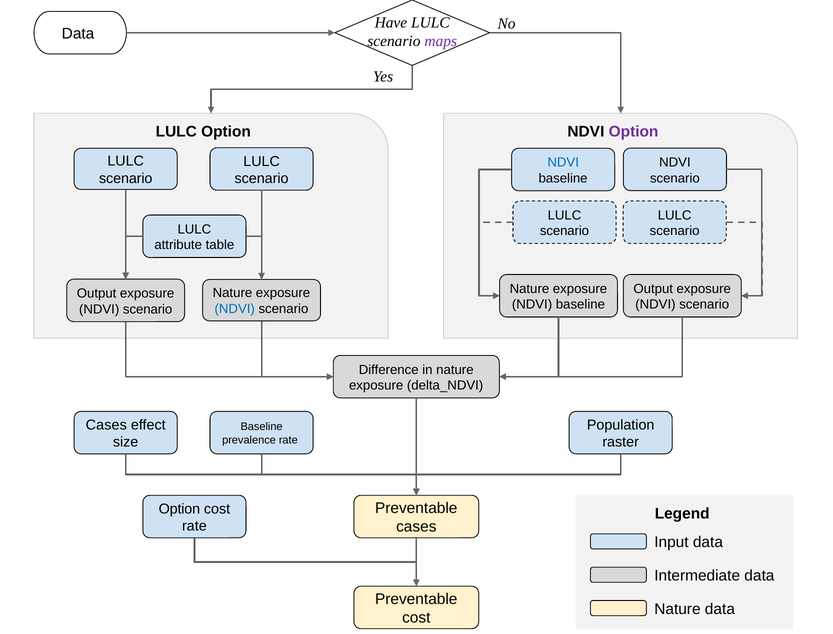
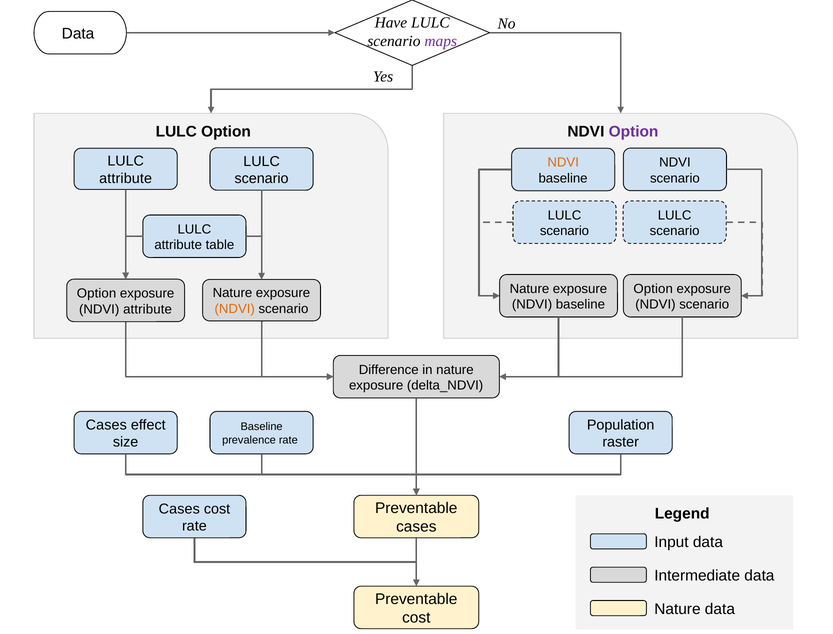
NDVI colour: blue -> orange (563, 163)
scenario: scenario -> attribute (126, 179)
Output: Output -> Option (653, 289)
Output: Output -> Option (97, 294)
NDVI colour: blue -> orange (235, 309)
scenario: scenario -> attribute (148, 310)
Option: Option -> Cases (179, 509)
